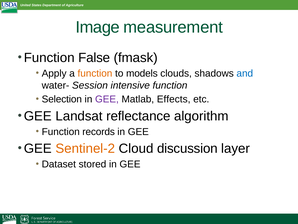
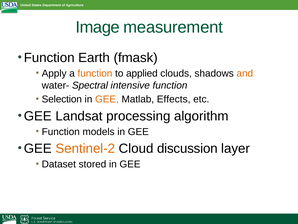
False: False -> Earth (94, 58)
models: models -> applied (142, 73)
and colour: blue -> orange (245, 73)
Session: Session -> Spectral (90, 85)
GEE colour: purple -> orange (107, 99)
reflectance: reflectance -> processing (138, 116)
records: records -> models (99, 131)
